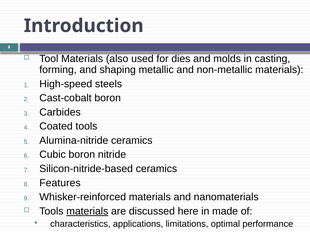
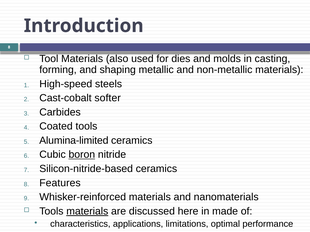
Cast-cobalt boron: boron -> softer (108, 98)
Alumina-nitride: Alumina-nitride -> Alumina-limited (74, 141)
boron underline: none -> present (82, 155)
